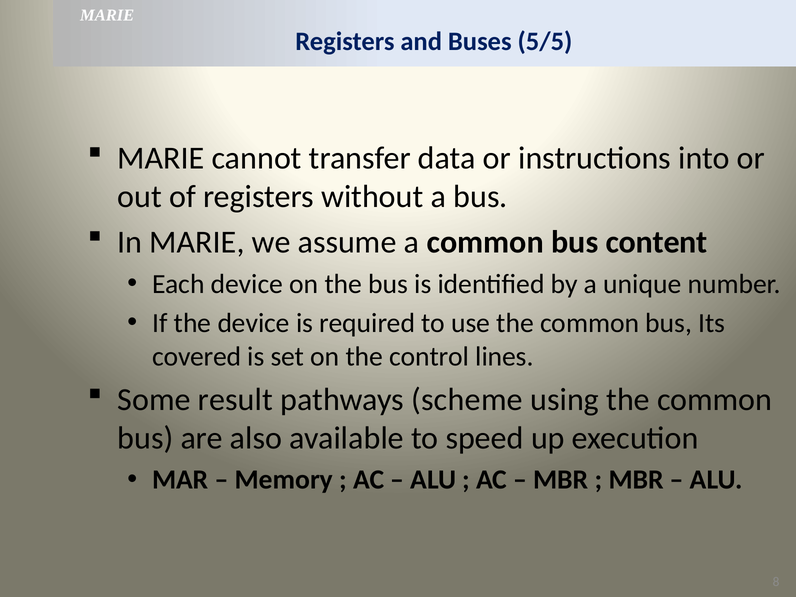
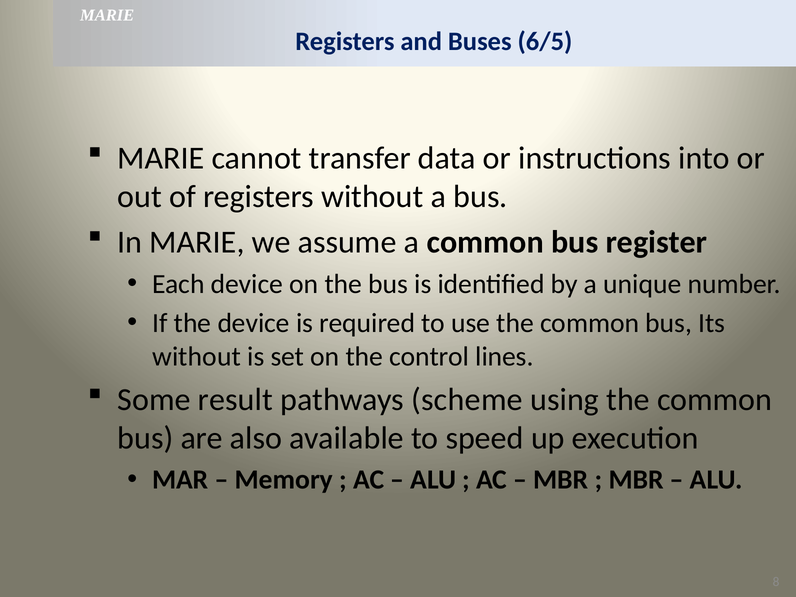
5/5: 5/5 -> 6/5 (545, 42)
content: content -> register (656, 242)
covered: covered -> without (197, 356)
